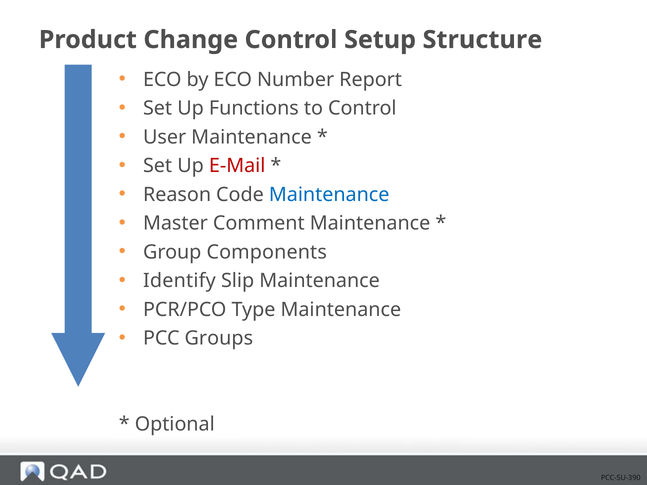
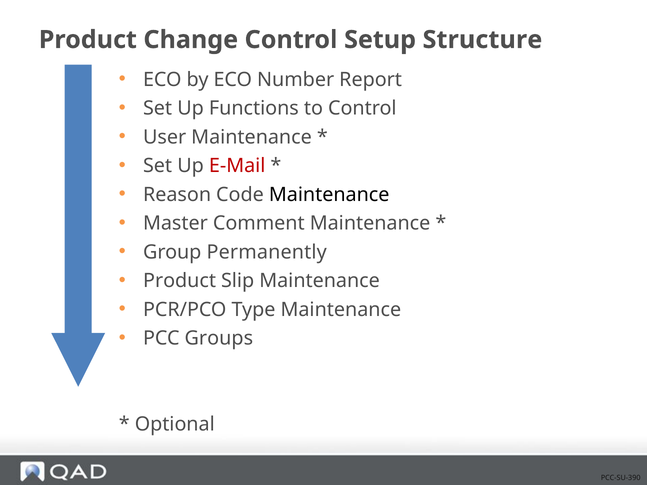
Maintenance colour: blue -> black (329, 195)
Components: Components -> Permanently (267, 252)
Identify: Identify -> Product (180, 281)
